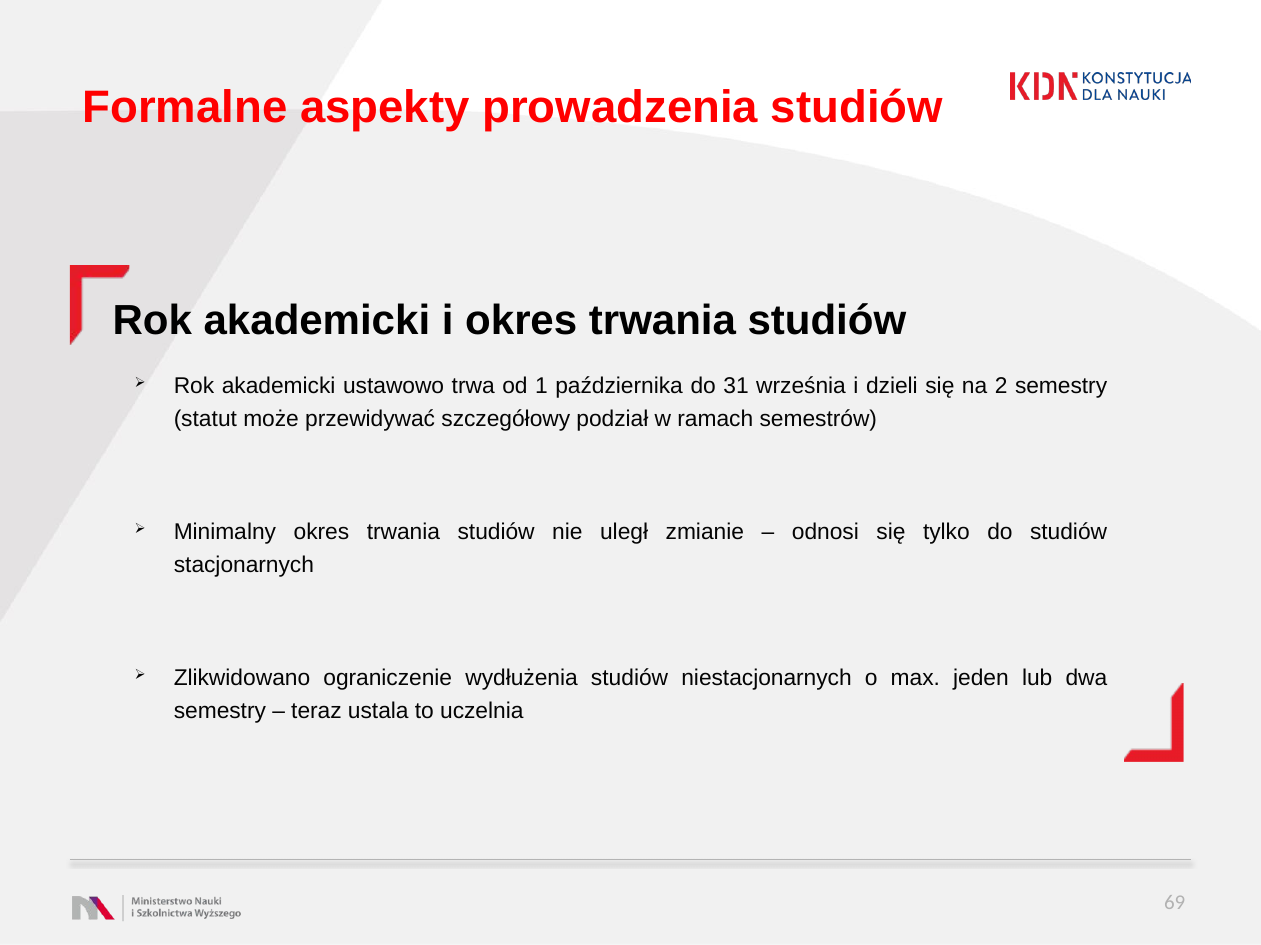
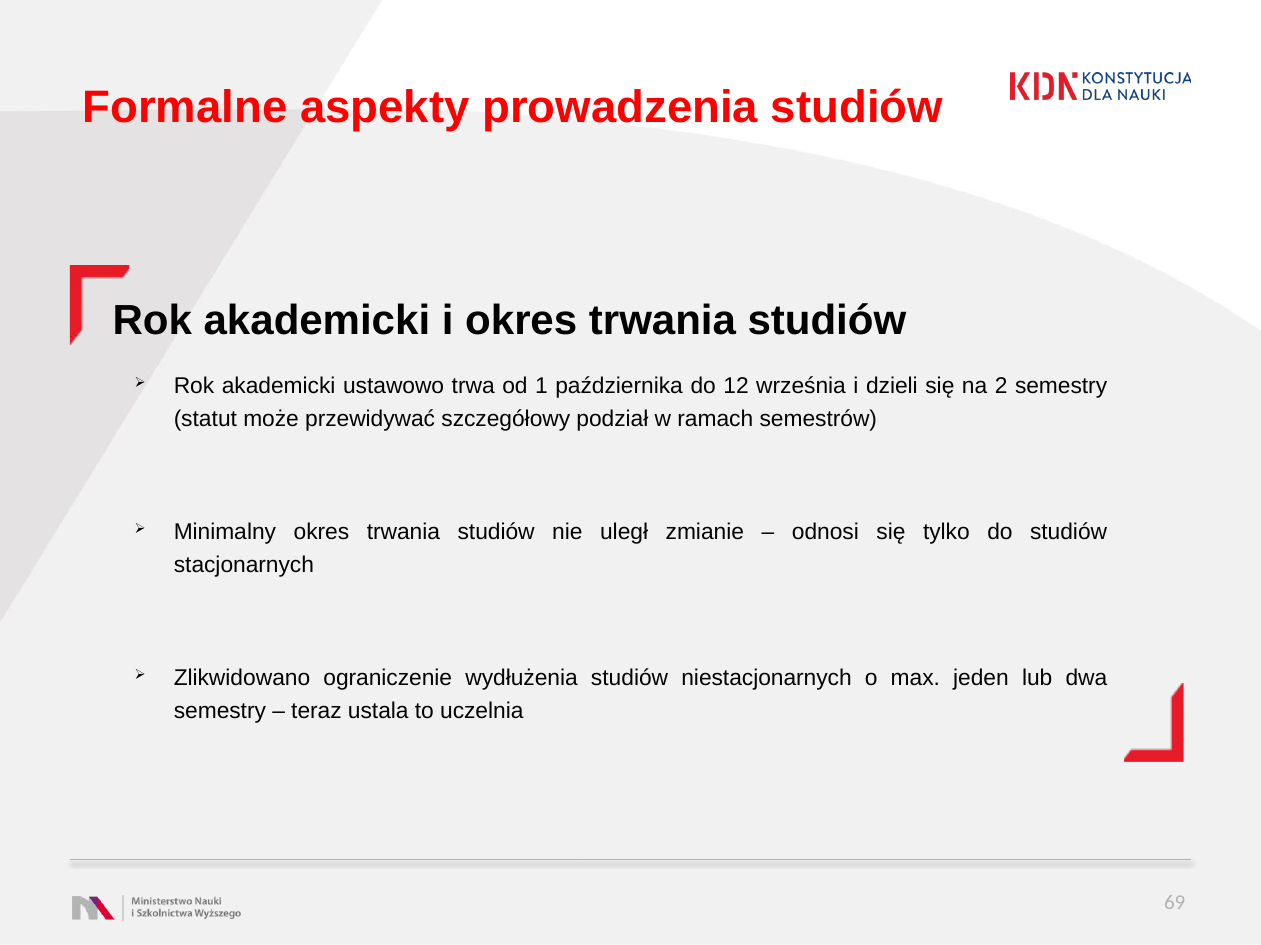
31: 31 -> 12 (736, 387)
